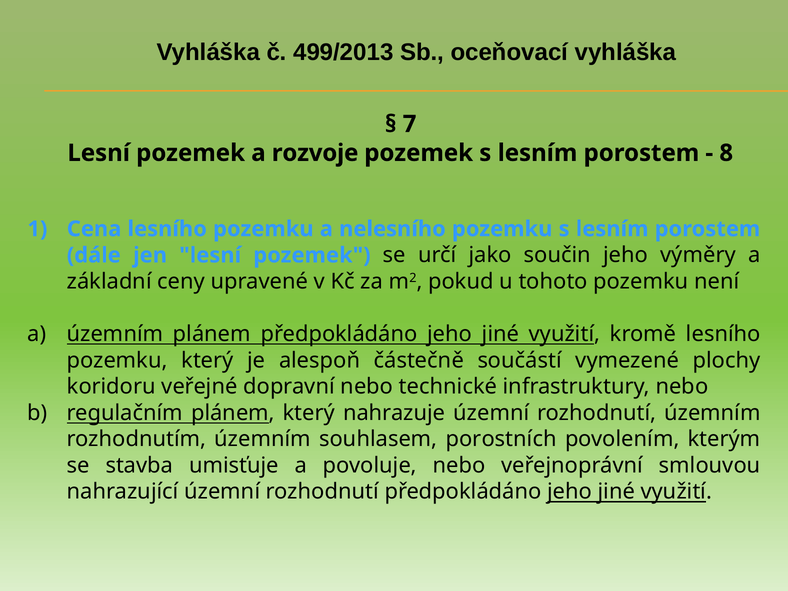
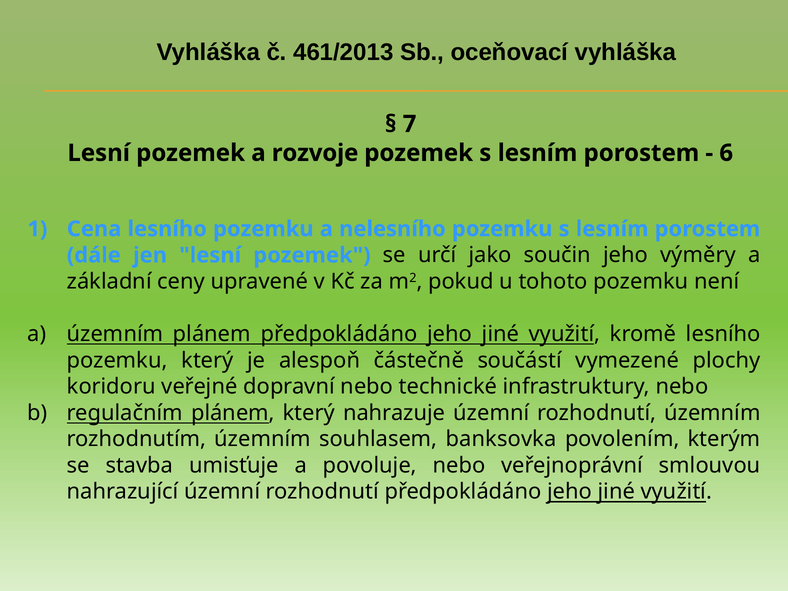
499/2013: 499/2013 -> 461/2013 (343, 53)
8: 8 -> 6 (726, 153)
porostních: porostních -> banksovka (501, 439)
